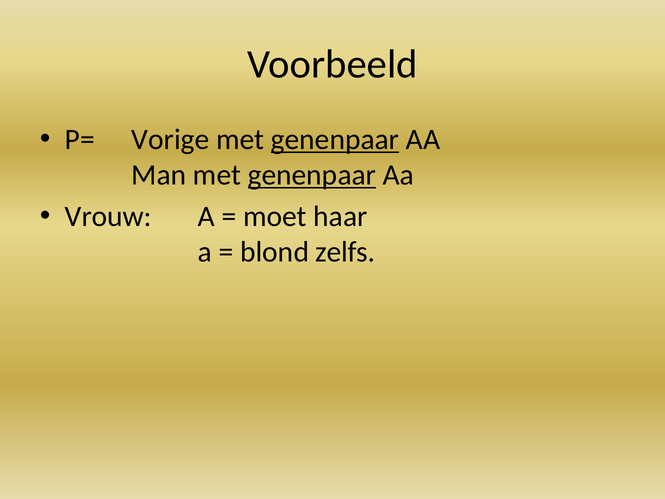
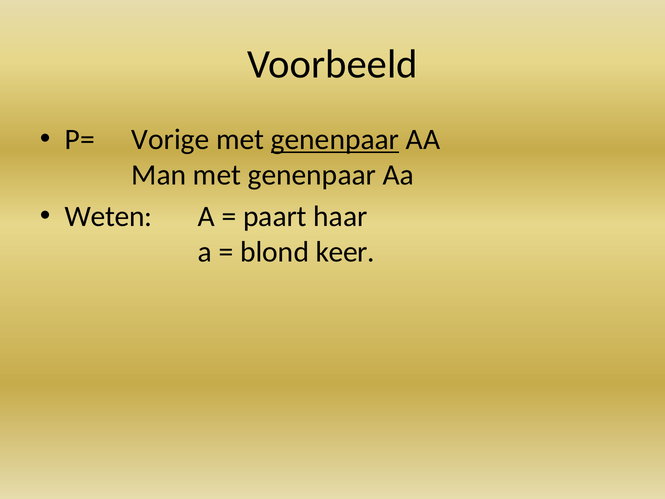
genenpaar underline: present -> none (312, 175)
Vrouw: Vrouw -> Weten (108, 216)
moet: moet -> paart (275, 216)
zelfs: zelfs -> keer (345, 252)
